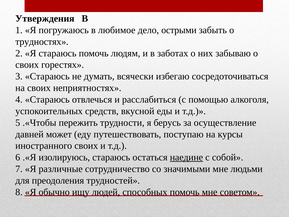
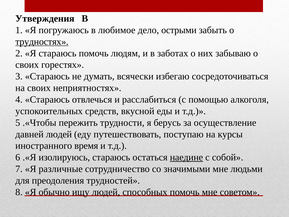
трудностях underline: none -> present (42, 42)
давней может: может -> людей (59, 134)
иностранного своих: своих -> время (86, 146)
